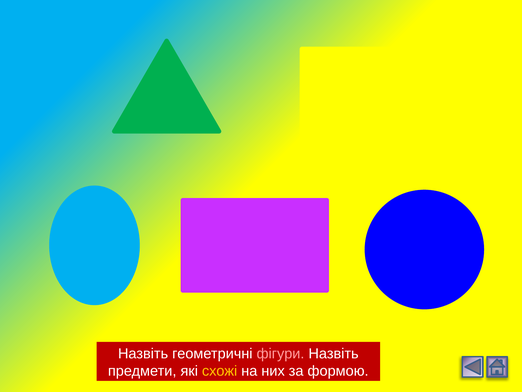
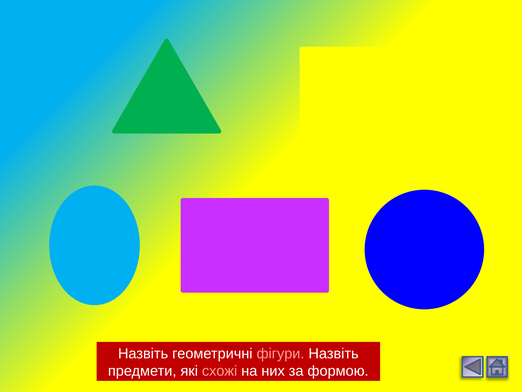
схожі colour: yellow -> pink (220, 371)
